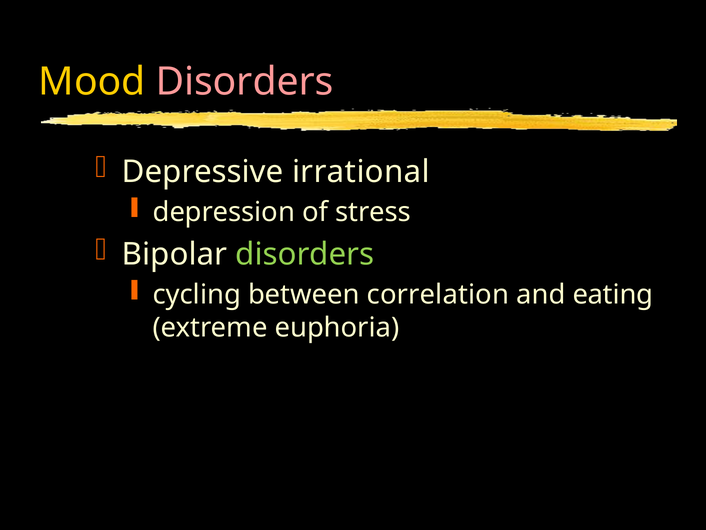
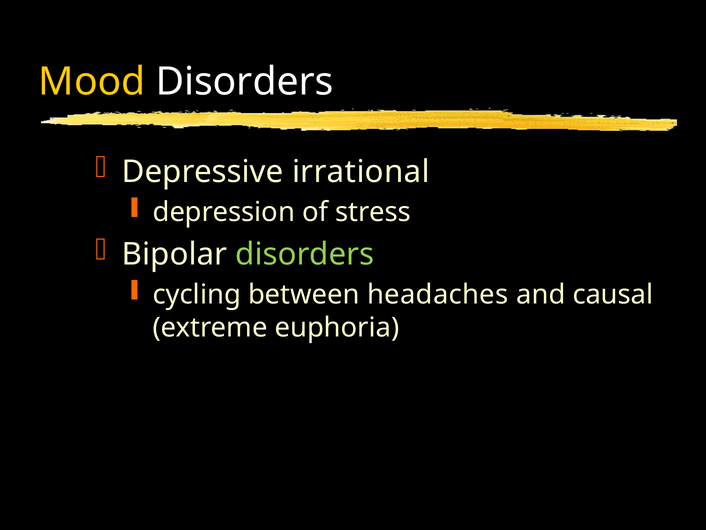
Disorders colour: pink -> white (245, 82)
correlation: correlation -> headaches (438, 295)
eating: eating -> causal (613, 295)
